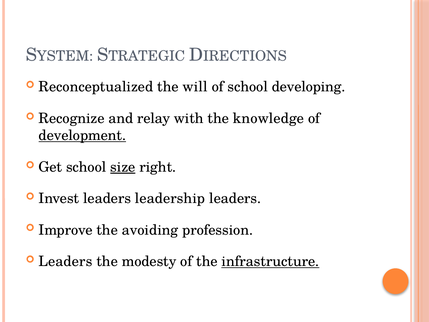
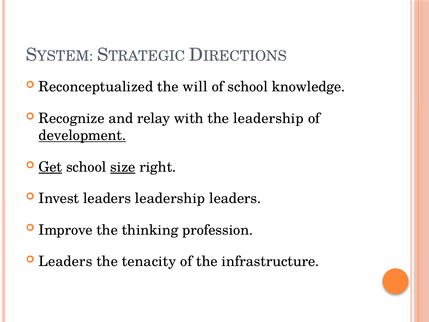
developing: developing -> knowledge (309, 87)
the knowledge: knowledge -> leadership (269, 118)
Get underline: none -> present (50, 167)
avoiding: avoiding -> thinking (150, 230)
modesty: modesty -> tenacity (149, 261)
infrastructure underline: present -> none (270, 261)
